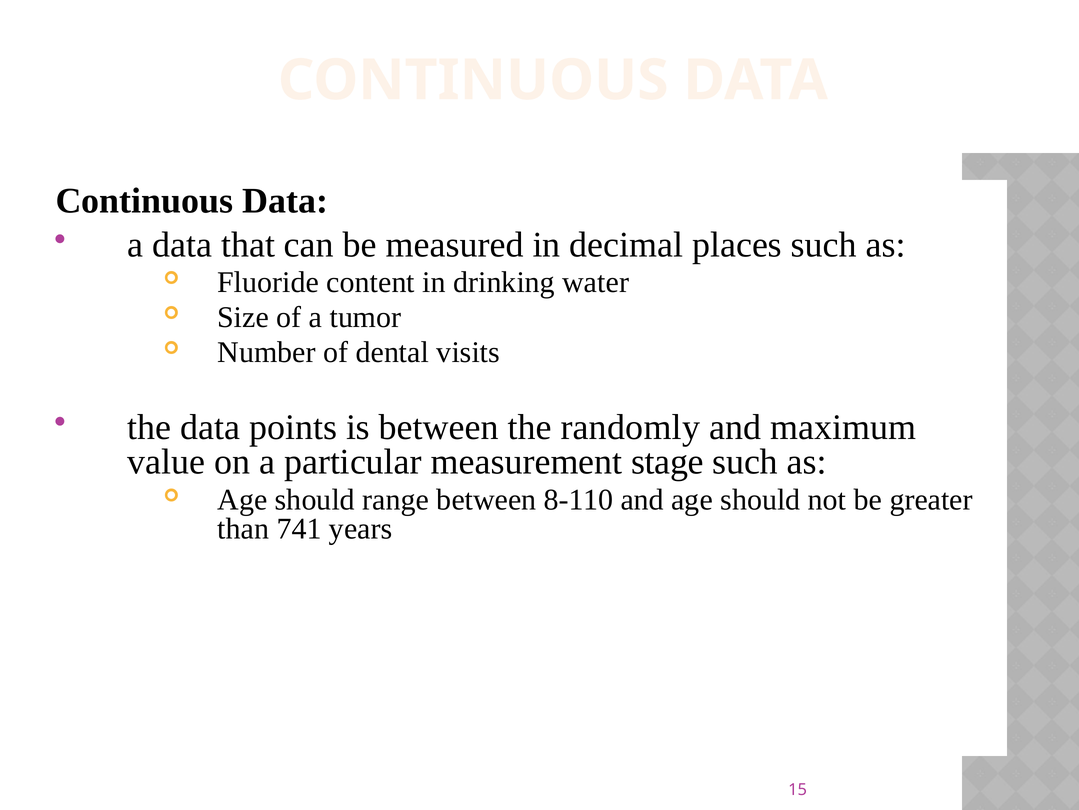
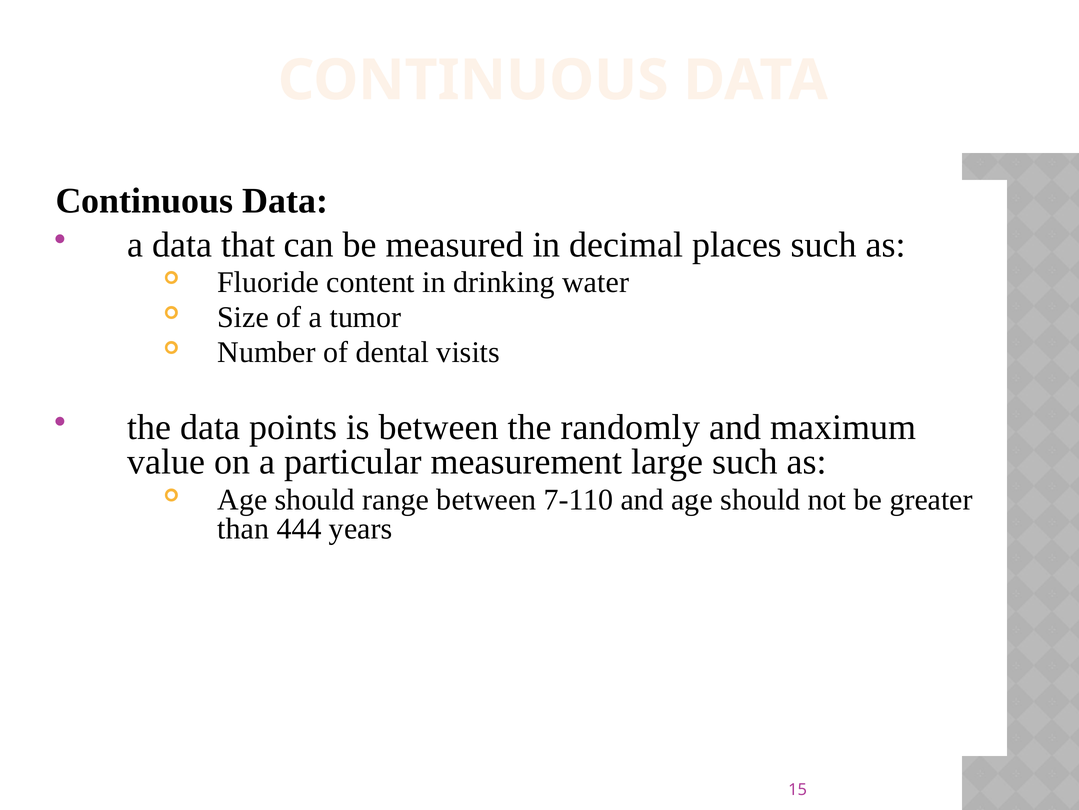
stage: stage -> large (667, 462)
8-110: 8-110 -> 7-110 (579, 500)
741: 741 -> 444 (299, 528)
